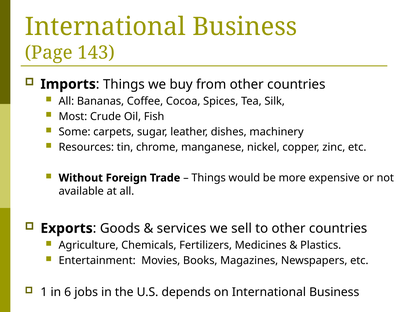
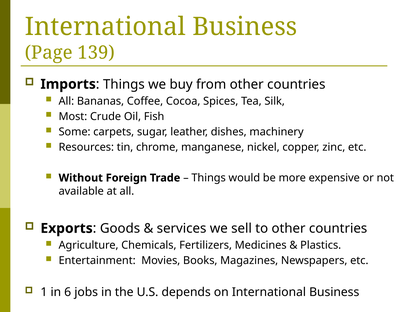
143: 143 -> 139 (96, 52)
